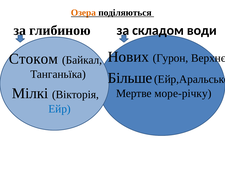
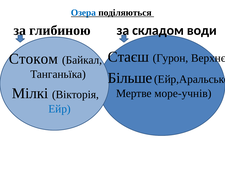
Озера colour: orange -> blue (83, 13)
Нових: Нових -> Стаєш (128, 57)
море-річку: море-річку -> море-учнів (183, 93)
